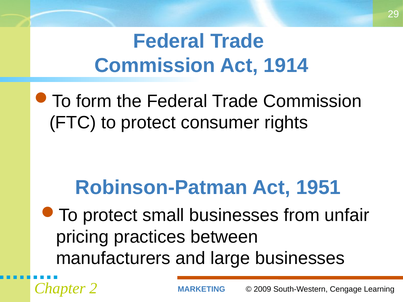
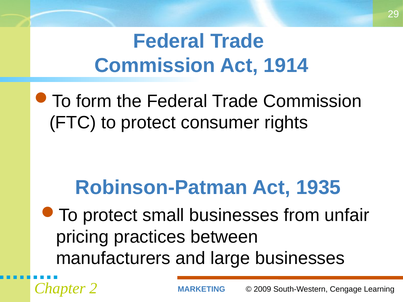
1951: 1951 -> 1935 (318, 188)
